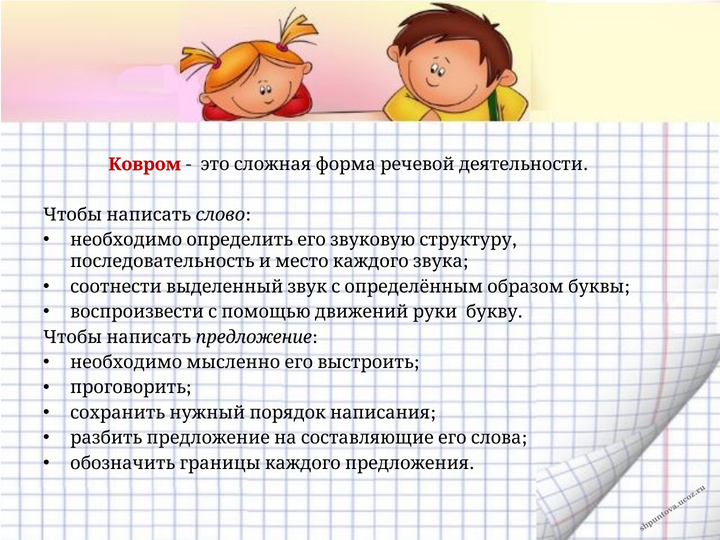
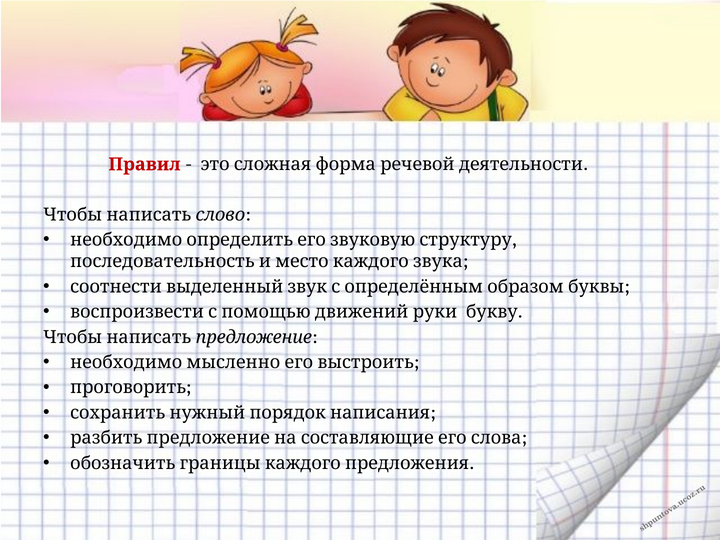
Ковром: Ковром -> Правил (145, 164)
